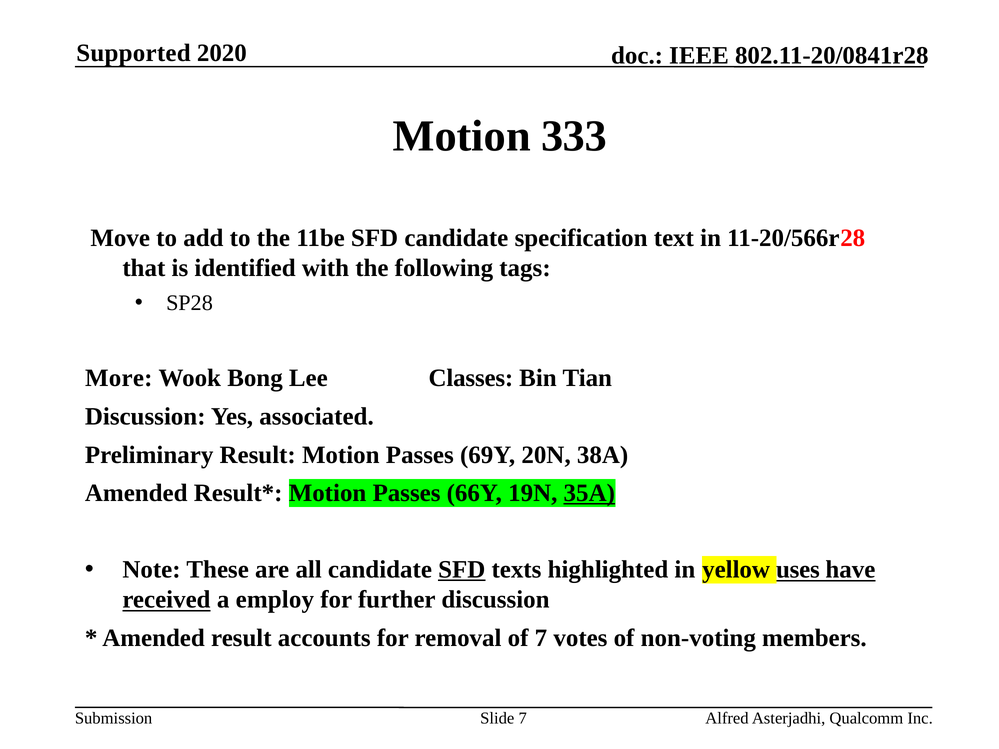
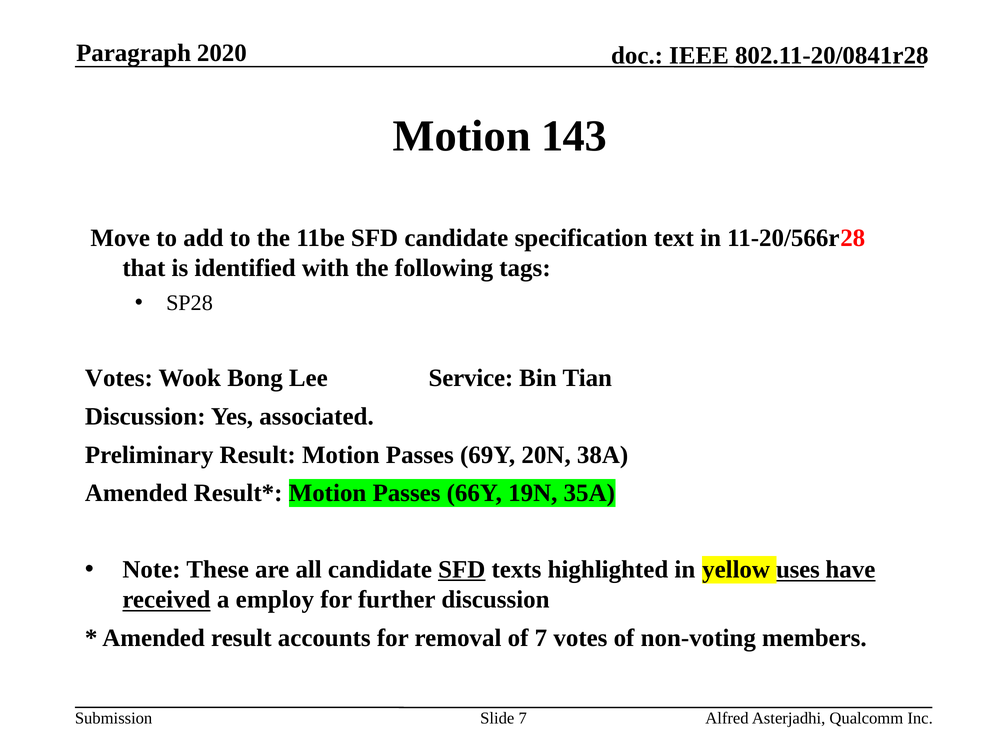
Supported: Supported -> Paragraph (134, 53)
333: 333 -> 143 (574, 136)
More: More -> Votes (119, 378)
Classes: Classes -> Service (471, 378)
35A underline: present -> none (589, 493)
